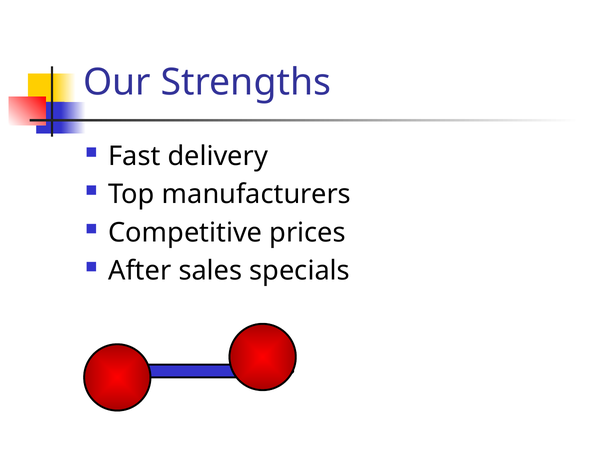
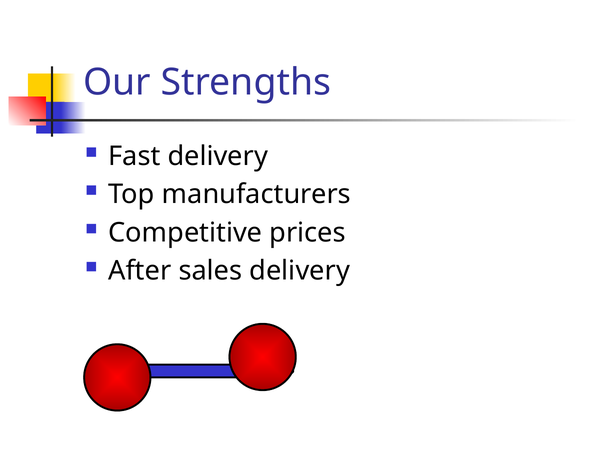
sales specials: specials -> delivery (300, 271)
